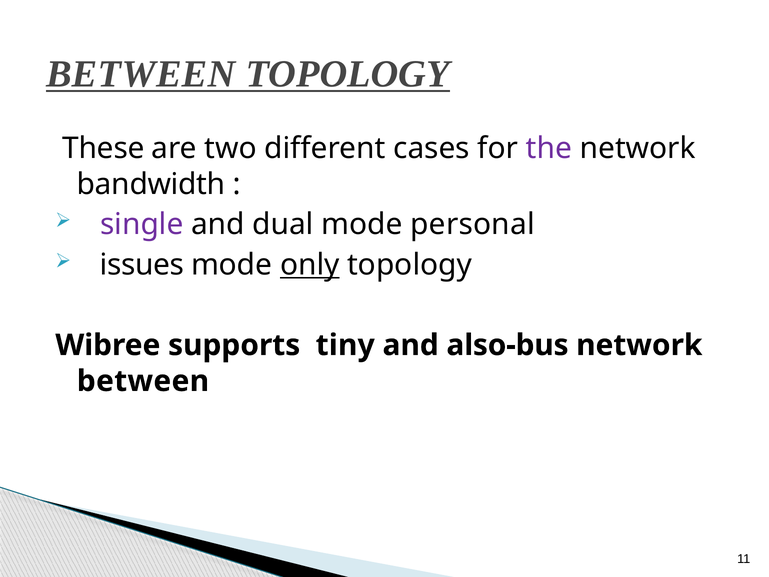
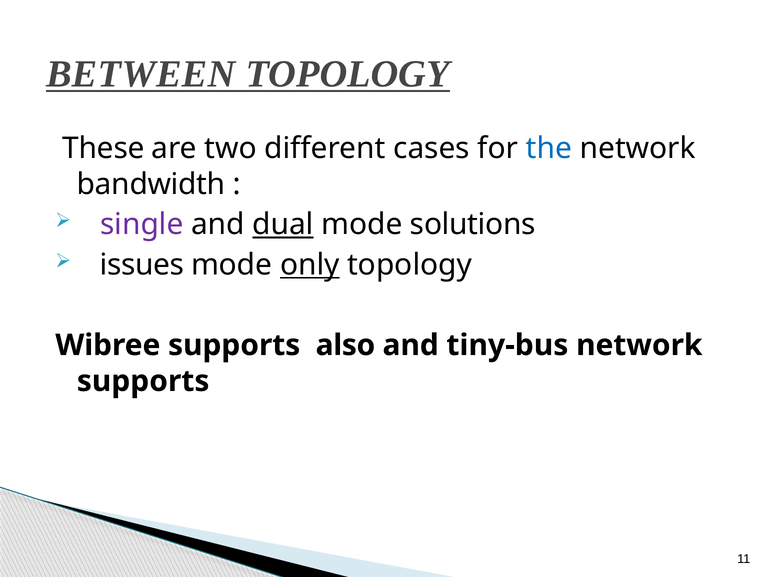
the colour: purple -> blue (549, 148)
dual underline: none -> present (283, 225)
personal: personal -> solutions (473, 225)
tiny: tiny -> also (345, 345)
also-bus: also-bus -> tiny-bus (507, 345)
between: between -> supports (143, 381)
